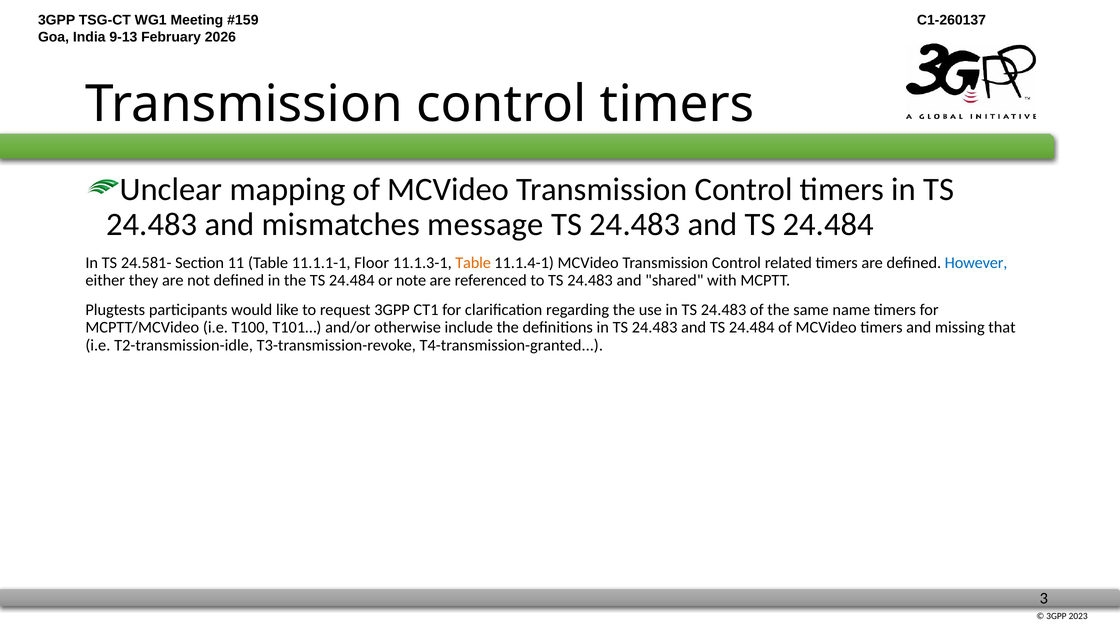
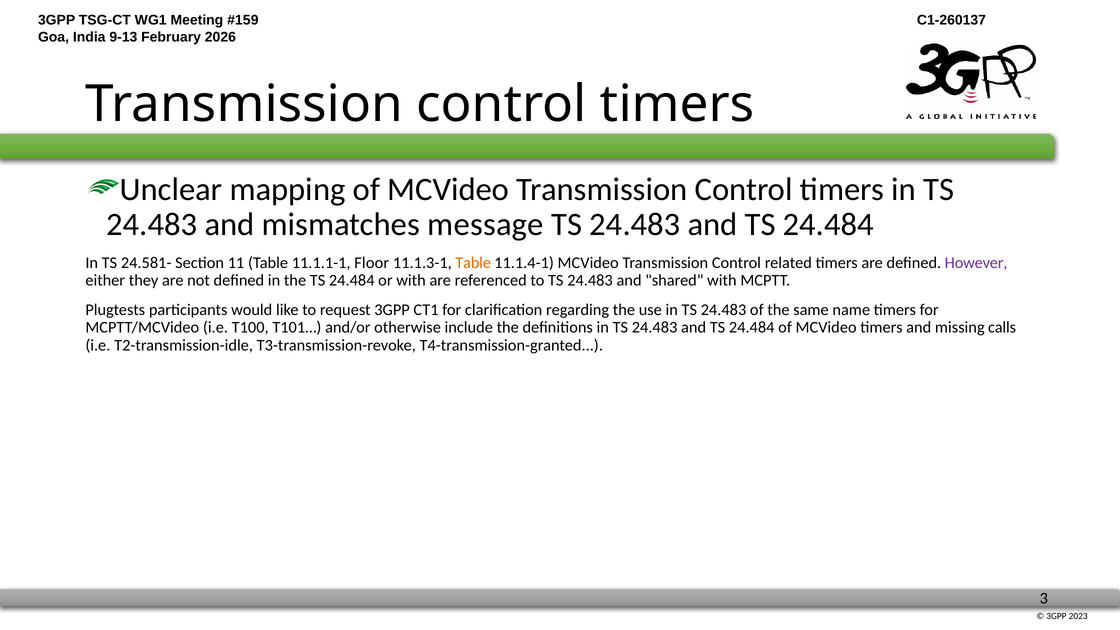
However colour: blue -> purple (976, 263)
or note: note -> with (411, 281)
that: that -> calls (1002, 328)
